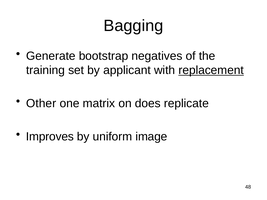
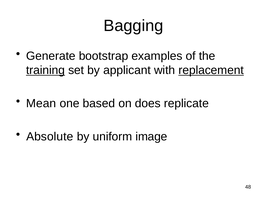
negatives: negatives -> examples (157, 56)
training underline: none -> present (45, 70)
Other: Other -> Mean (41, 103)
matrix: matrix -> based (99, 103)
Improves: Improves -> Absolute (50, 137)
